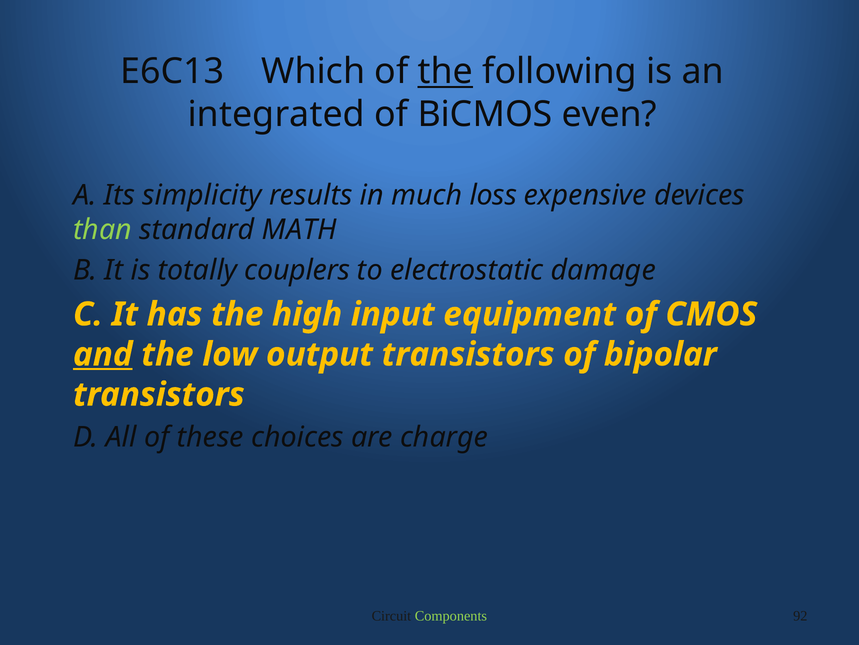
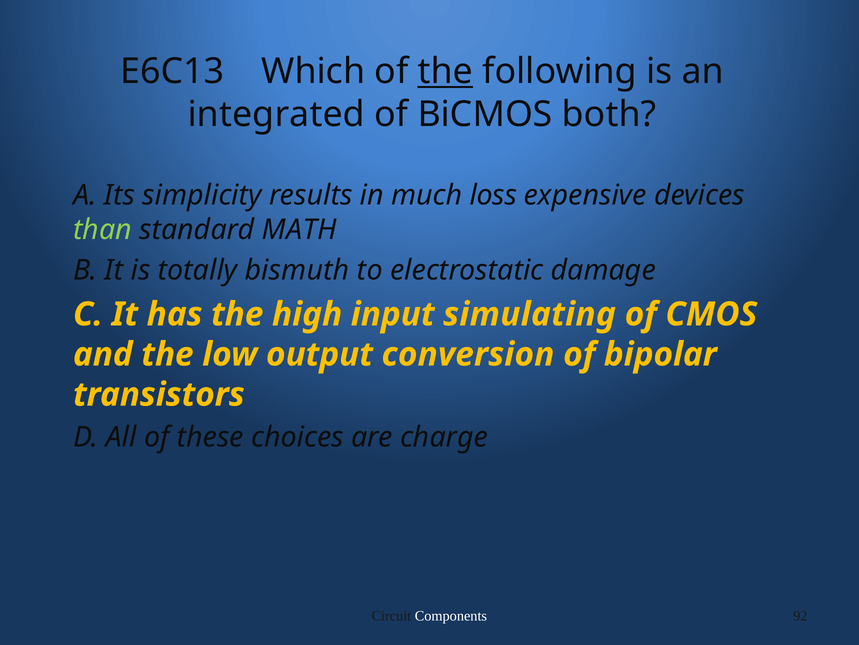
even: even -> both (609, 114)
couplers: couplers -> bismuth (297, 270)
equipment: equipment -> simulating (530, 314)
and underline: present -> none (103, 354)
output transistors: transistors -> conversion (468, 354)
Components colour: light green -> white (451, 615)
